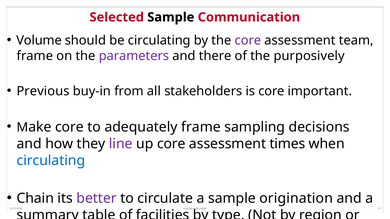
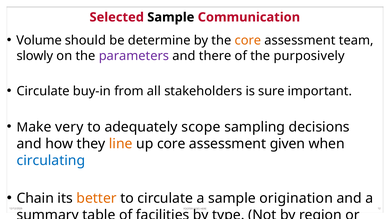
be circulating: circulating -> determine (159, 41)
core colour: purple -> orange (248, 41)
frame: frame -> slowly (35, 56)
Previous: Previous -> Circulate (43, 91)
is core: core -> sure (271, 91)
Make core: core -> very (69, 127)
adequately frame: frame -> scope (201, 127)
line colour: purple -> orange (121, 144)
times: times -> given (287, 144)
better colour: purple -> orange (97, 199)
